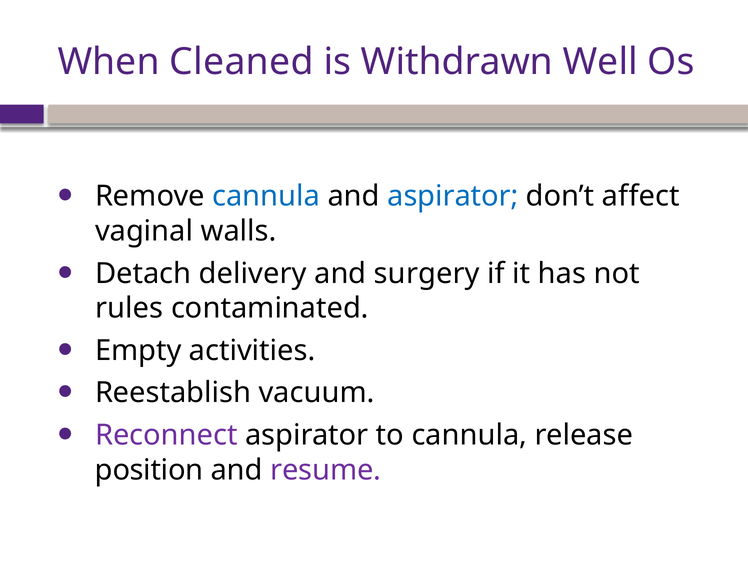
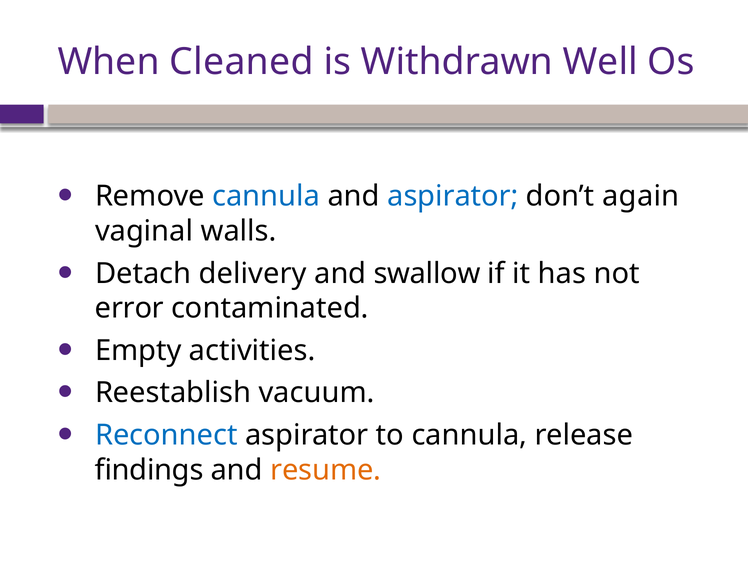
affect: affect -> again (641, 196)
surgery: surgery -> swallow (427, 273)
rules: rules -> error (129, 308)
Reconnect colour: purple -> blue (166, 435)
position: position -> findings (149, 470)
resume colour: purple -> orange (326, 470)
